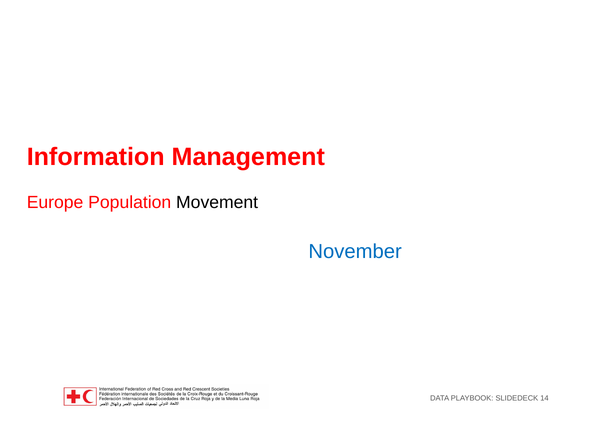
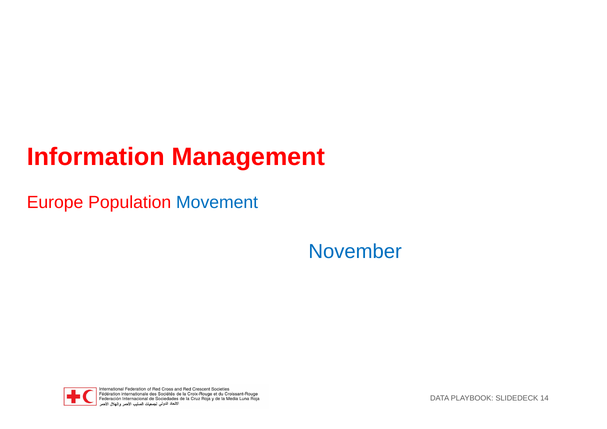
Movement colour: black -> blue (217, 203)
